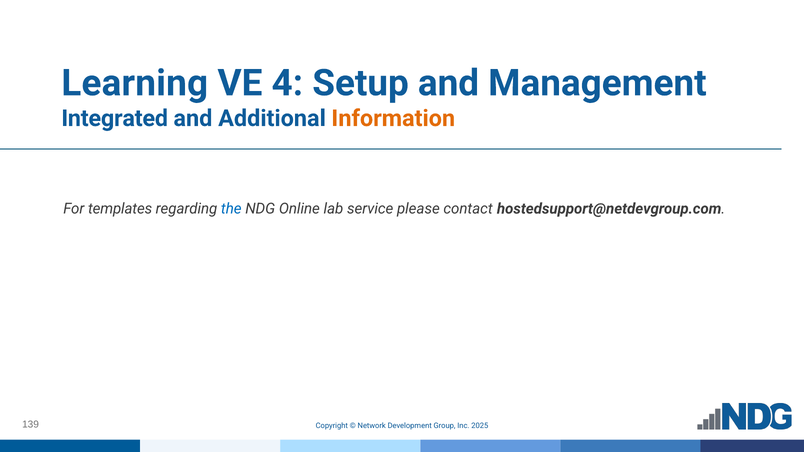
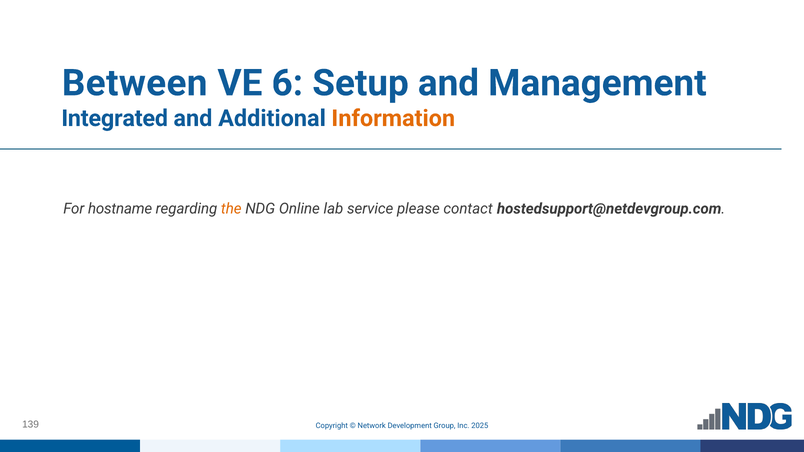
Learning: Learning -> Between (135, 83)
4: 4 -> 6 (287, 83)
templates: templates -> hostname (120, 209)
the colour: blue -> orange (231, 209)
